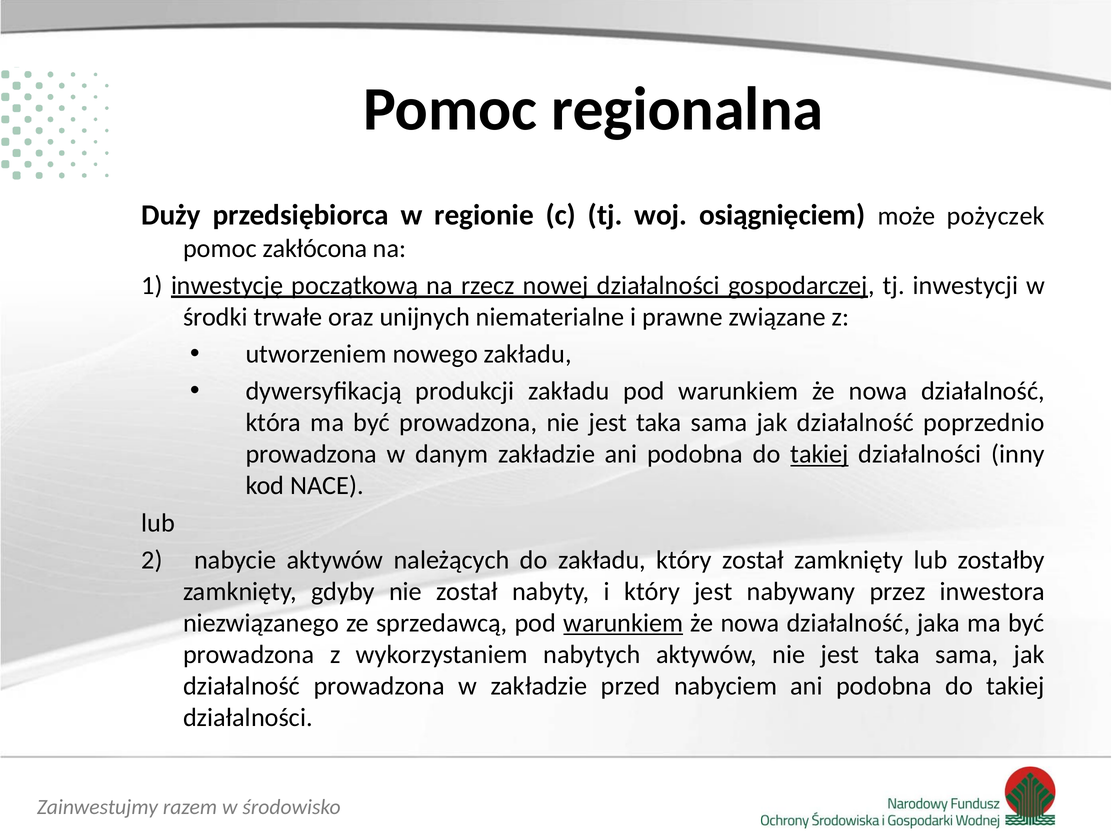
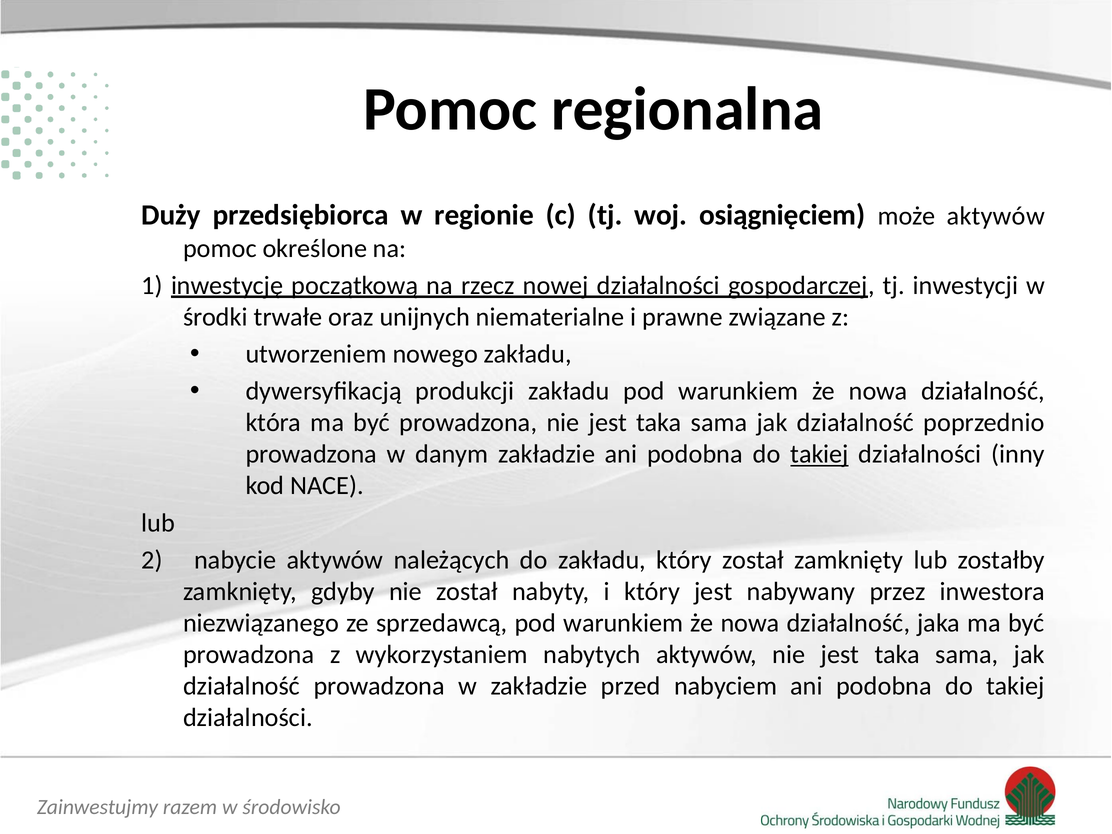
może pożyczek: pożyczek -> aktywów (996, 216)
zakłócona: zakłócona -> określone (315, 248)
warunkiem underline: present -> none (623, 623)
